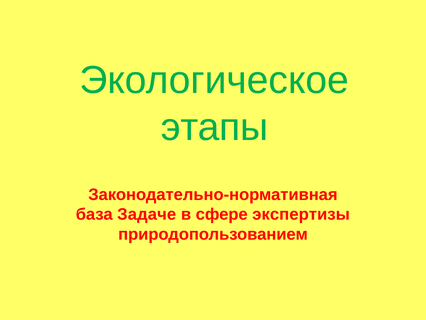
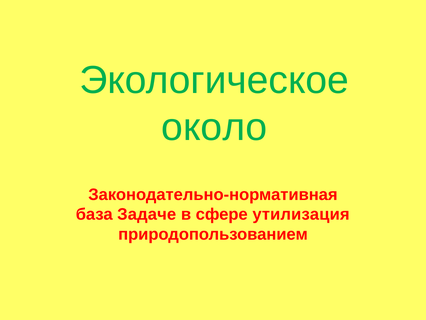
этапы: этапы -> около (214, 127)
экспертизы: экспертизы -> утилизация (301, 214)
